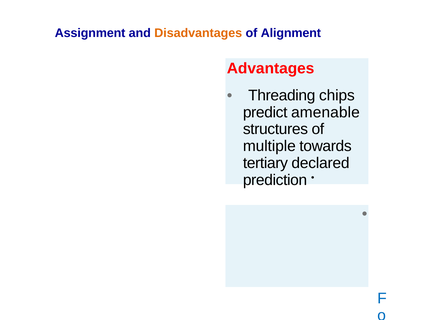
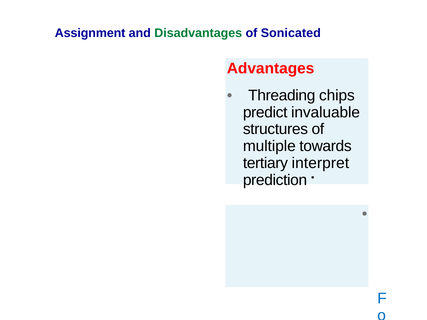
Disadvantages colour: orange -> green (198, 33)
Alignment: Alignment -> Sonicated (291, 33)
amenable: amenable -> invaluable (326, 112)
declared: declared -> interpret (320, 163)
